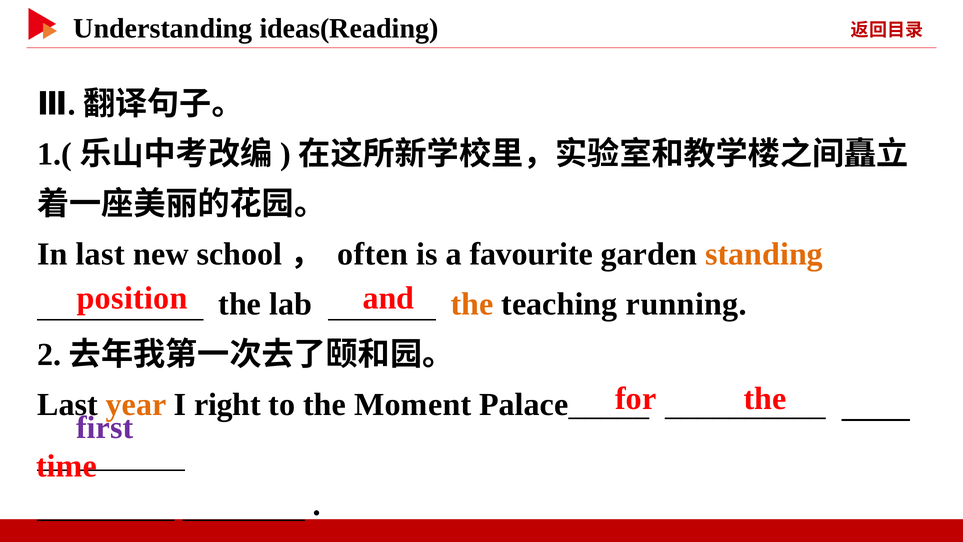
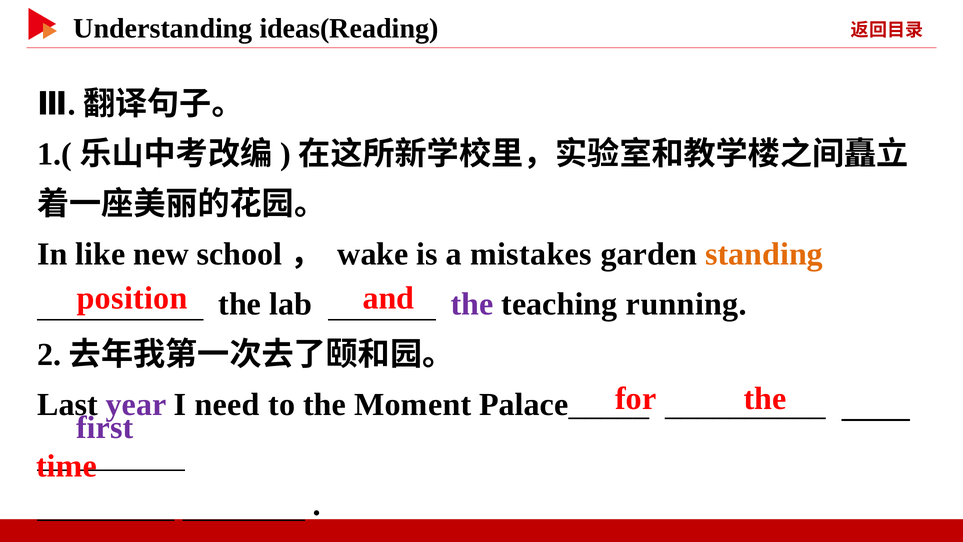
In last: last -> like (100, 254)
often: often -> wake (373, 254)
favourite: favourite -> mistakes (531, 254)
the colour: orange -> purple (472, 304)
year colour: orange -> purple (136, 404)
right: right -> need (227, 404)
